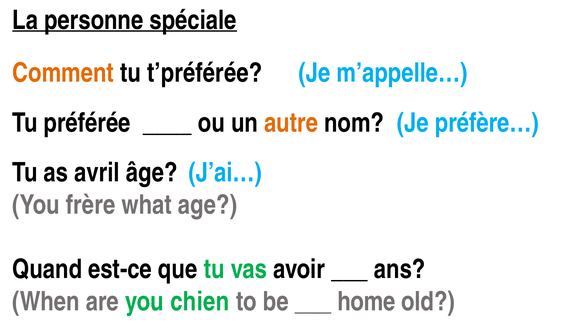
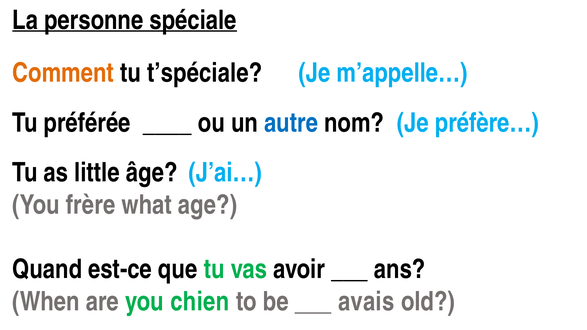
t’préférée: t’préférée -> t’spéciale (205, 73)
autre colour: orange -> blue (291, 123)
avril: avril -> little (97, 173)
home: home -> avais (366, 302)
